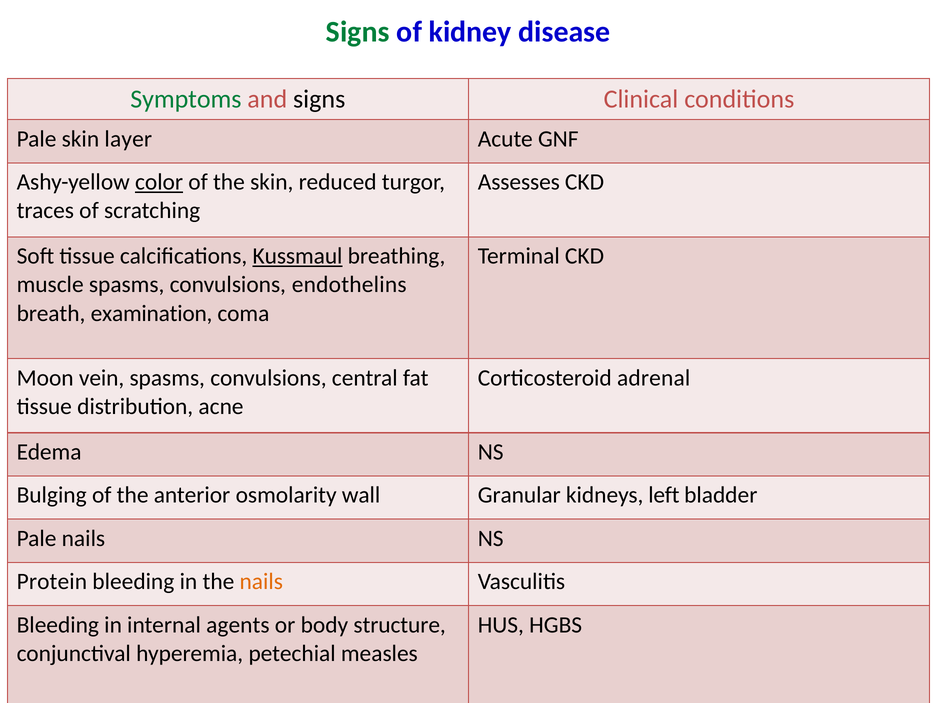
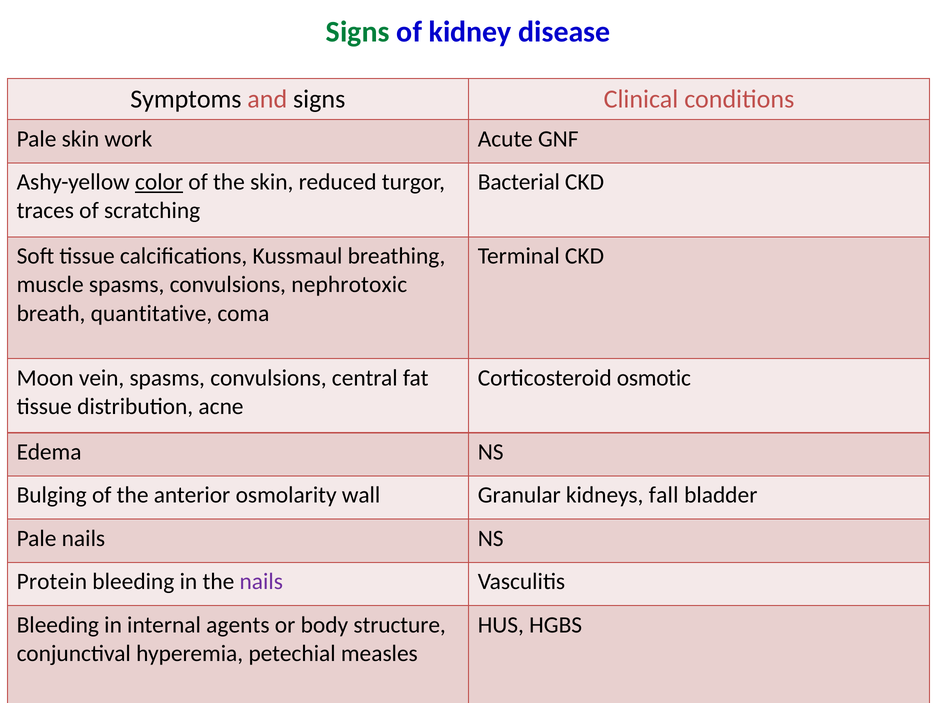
Symptoms colour: green -> black (186, 99)
layer: layer -> work (128, 139)
Assesses: Assesses -> Bacterial (519, 182)
Kussmaul underline: present -> none (298, 256)
endothelins: endothelins -> nephrotoxic (349, 285)
examination: examination -> quantitative (151, 313)
adrenal: adrenal -> osmotic (654, 378)
left: left -> fall (664, 495)
nails colour: orange -> purple (261, 581)
